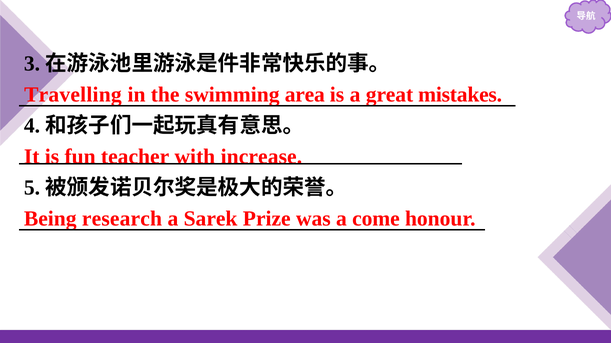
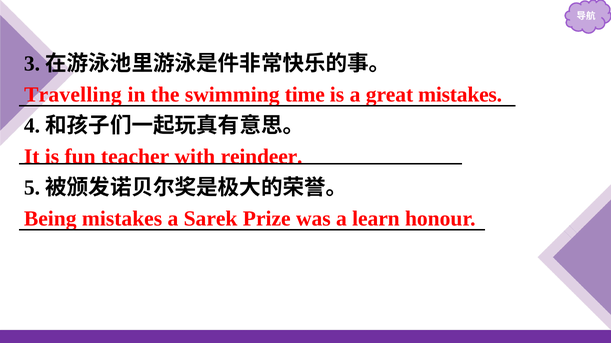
area: area -> time (305, 95)
increase: increase -> reindeer (262, 157)
Being research: research -> mistakes (122, 219)
come: come -> learn (376, 219)
